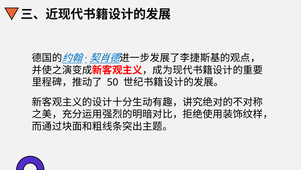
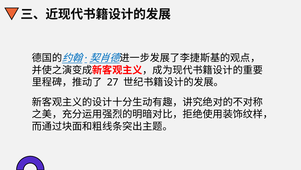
50: 50 -> 27 (113, 82)
